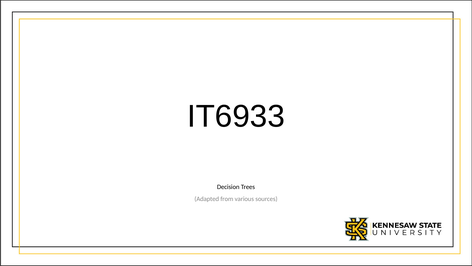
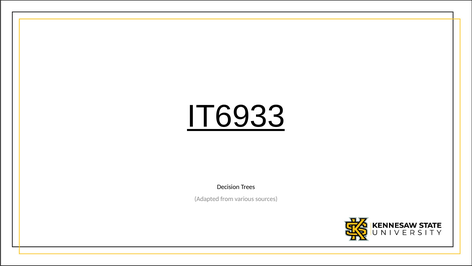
IT6933 underline: none -> present (236, 116)
